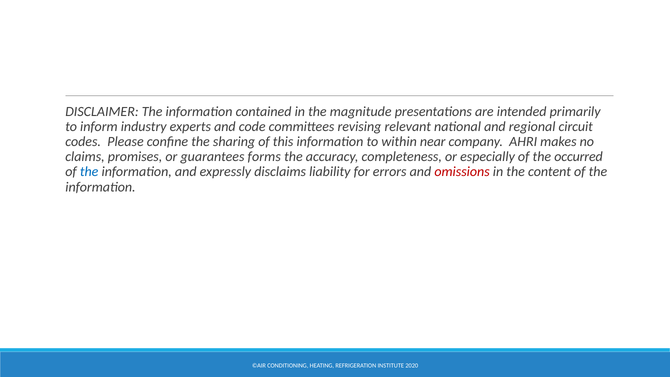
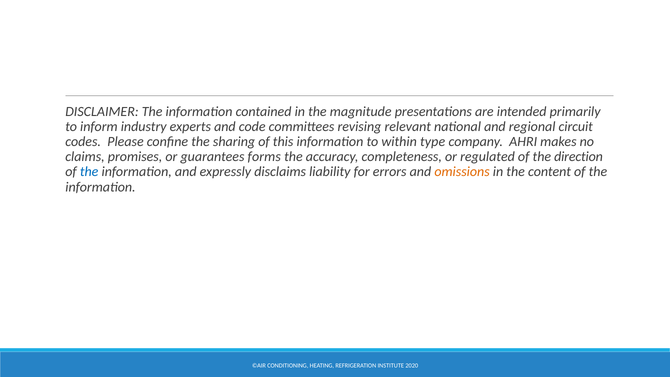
near: near -> type (433, 142)
especially: especially -> regulated (488, 157)
occurred: occurred -> direction (579, 157)
omissions colour: red -> orange (462, 172)
